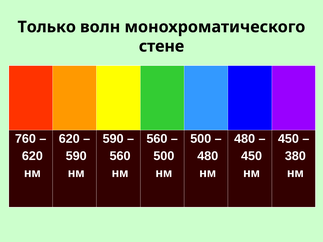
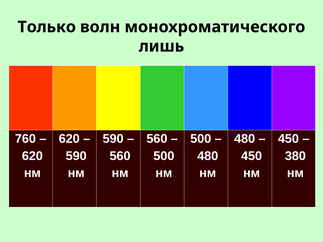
стене: стене -> лишь (162, 46)
